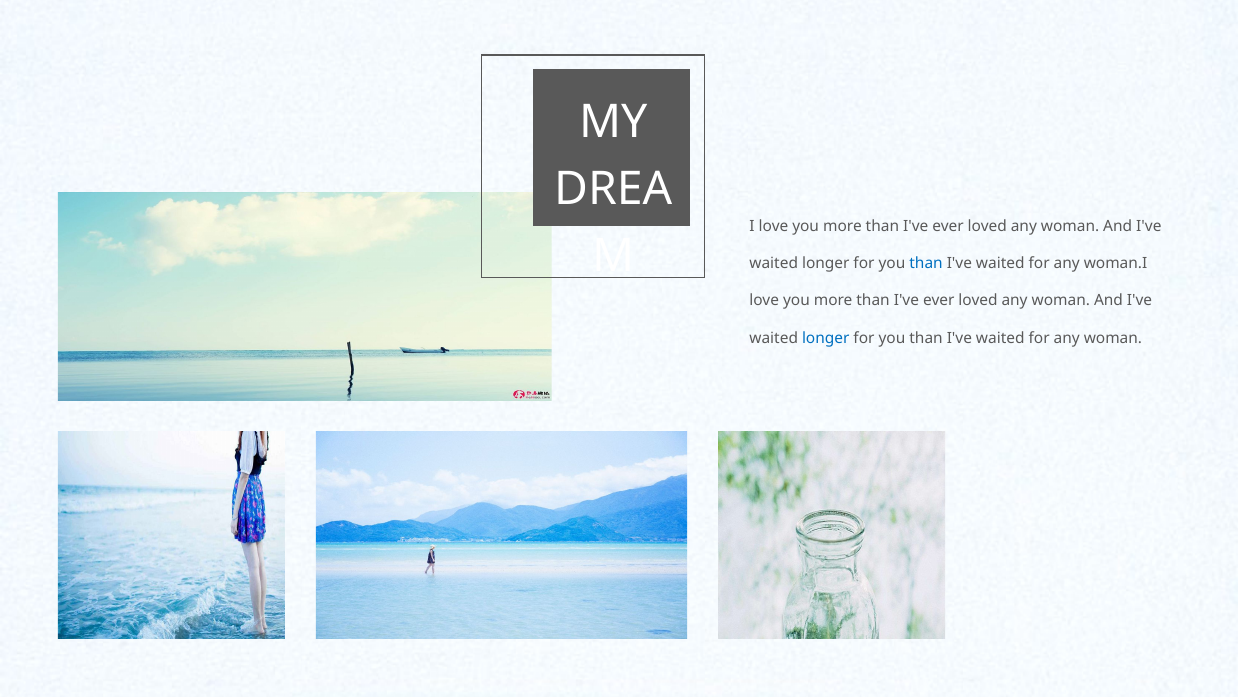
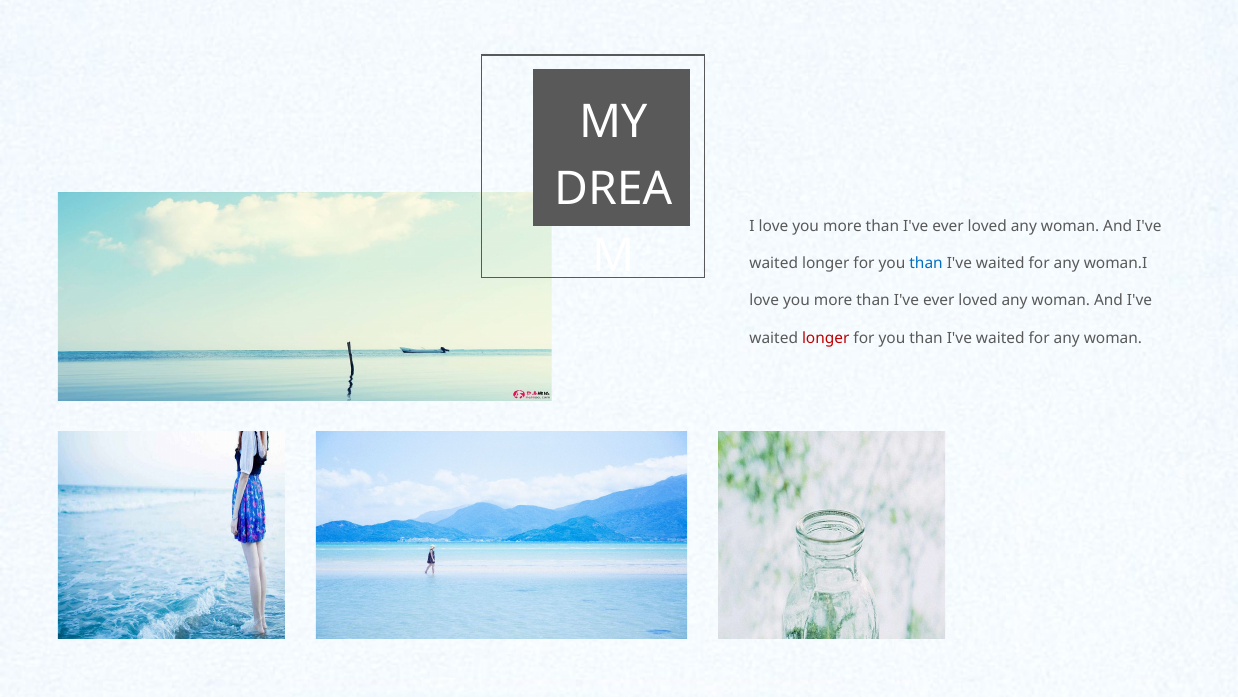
longer colour: blue -> red (826, 338)
